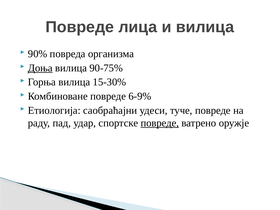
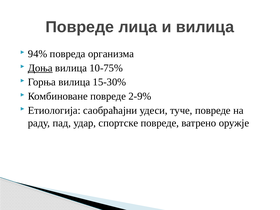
90%: 90% -> 94% (38, 54)
90-75%: 90-75% -> 10-75% (106, 68)
6-9%: 6-9% -> 2-9% (140, 96)
повреде underline: present -> none (160, 123)
